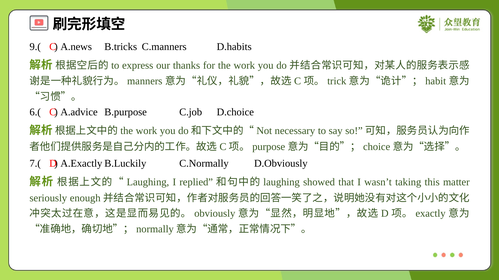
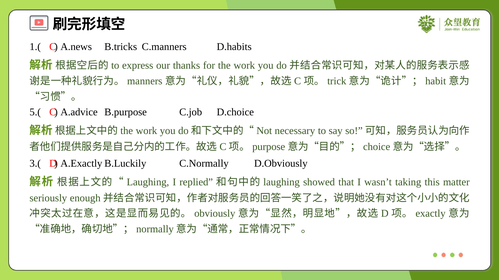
9.(: 9.( -> 1.( (35, 47)
6.(: 6.( -> 5.( (35, 112)
7.(: 7.( -> 3.( (35, 164)
